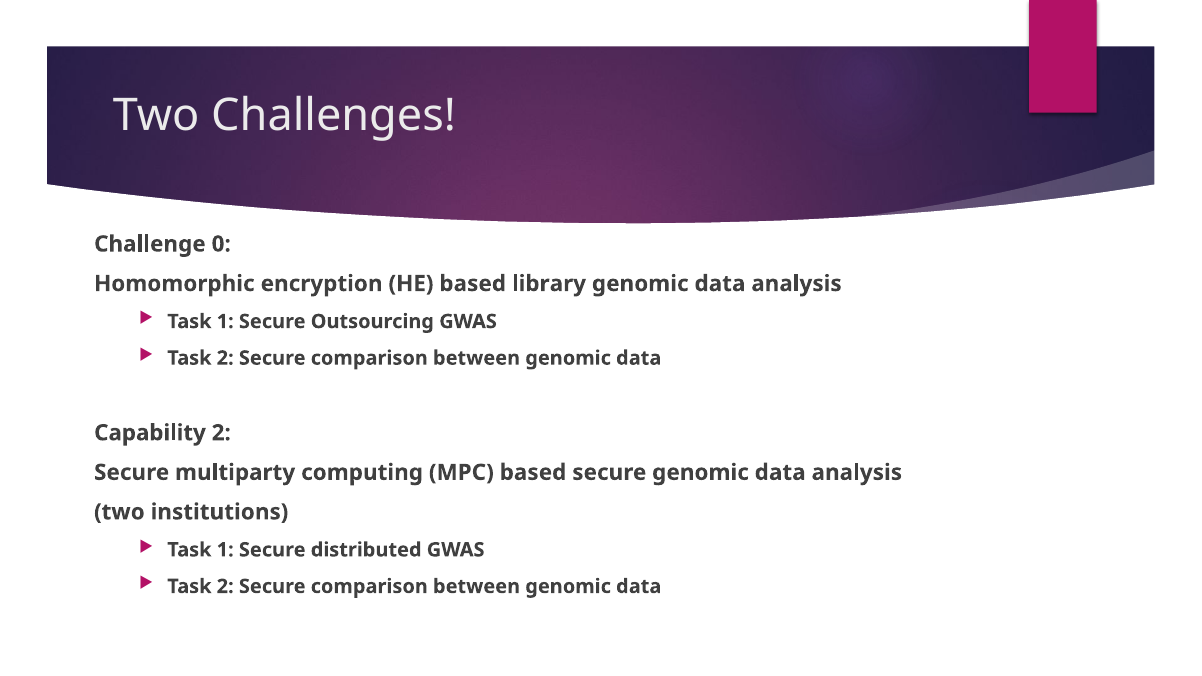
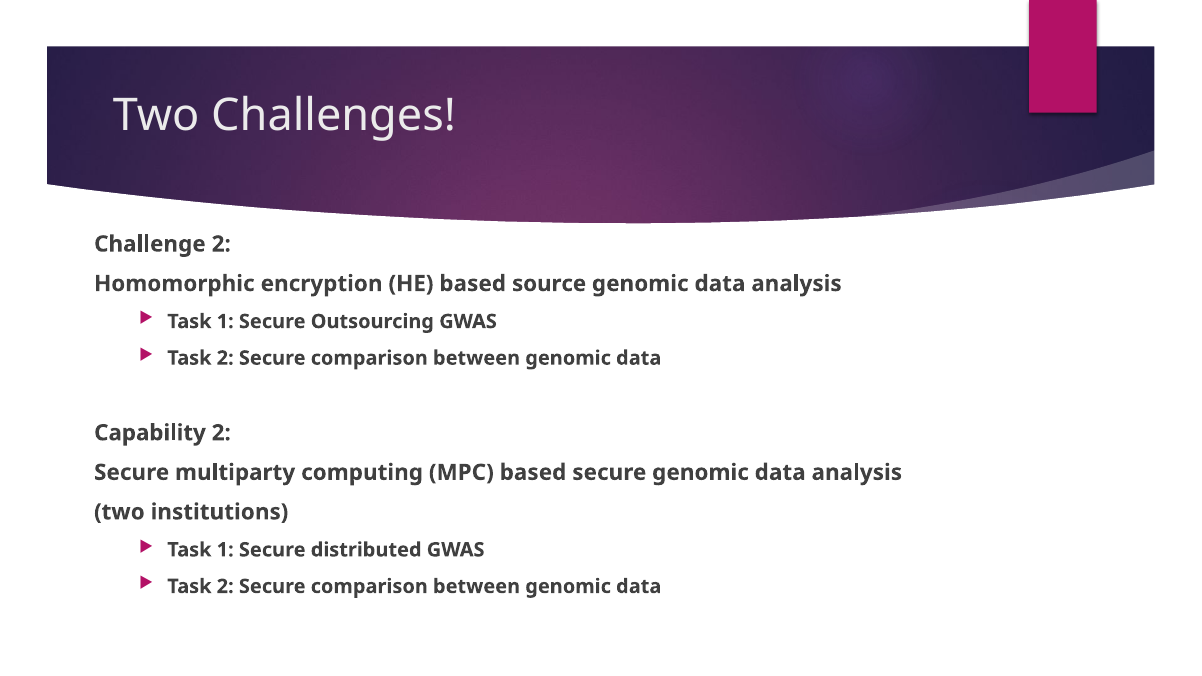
Challenge 0: 0 -> 2 (221, 244)
library: library -> source (549, 284)
